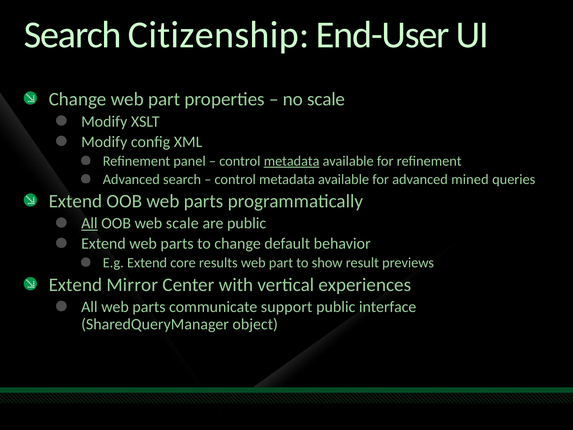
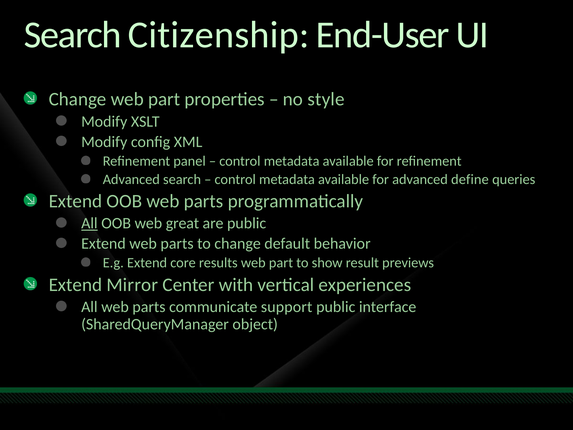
no scale: scale -> style (326, 99)
metadata underline: present -> none (292, 161)
mined: mined -> define (470, 179)
web scale: scale -> great (182, 223)
